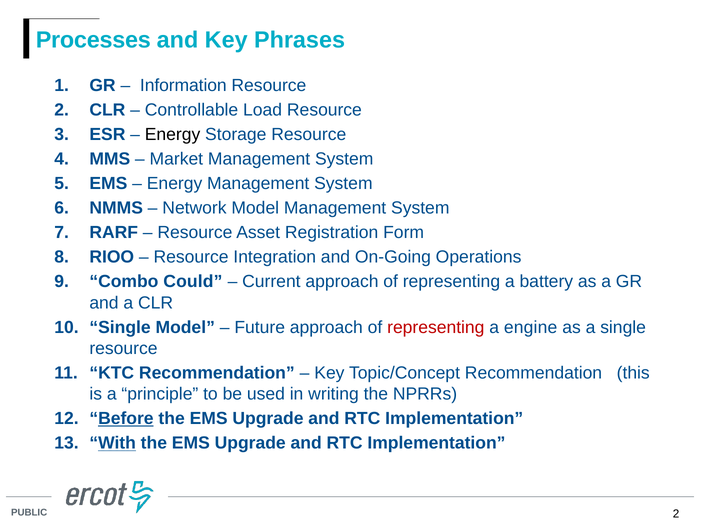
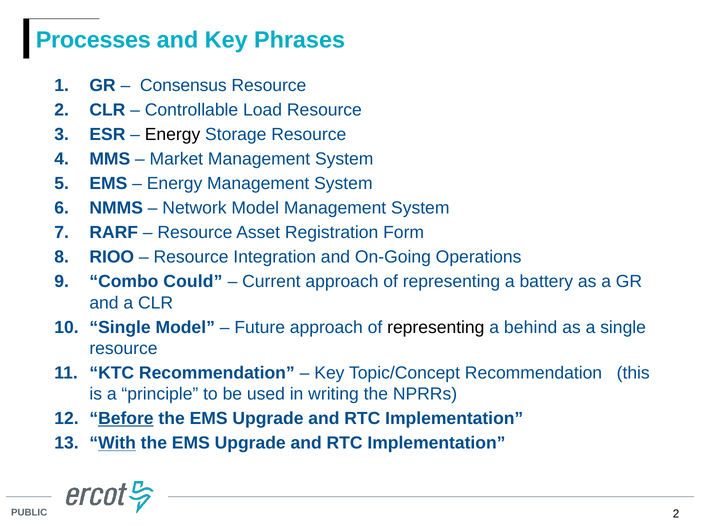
Information: Information -> Consensus (183, 85)
representing colour: red -> black (436, 327)
engine: engine -> behind (531, 327)
